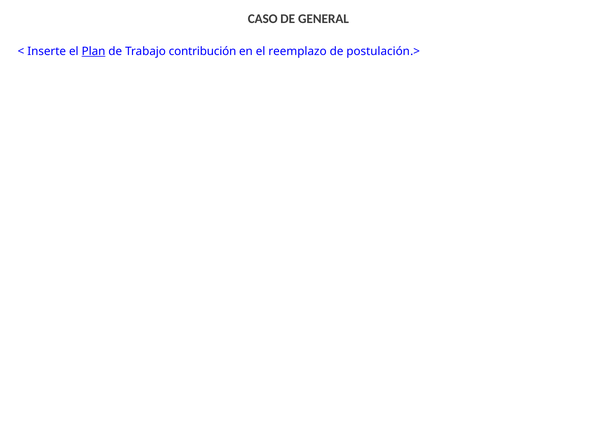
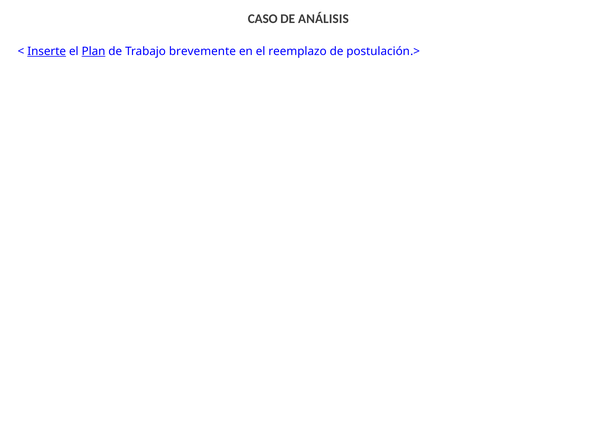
GENERAL: GENERAL -> ANÁLISIS (323, 19)
Inserte underline: none -> present (47, 51)
contribución: contribución -> brevemente (202, 51)
